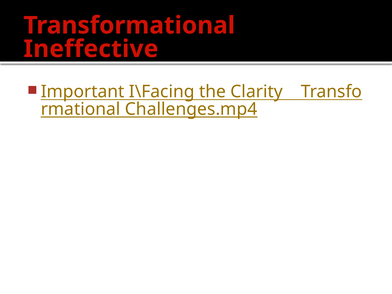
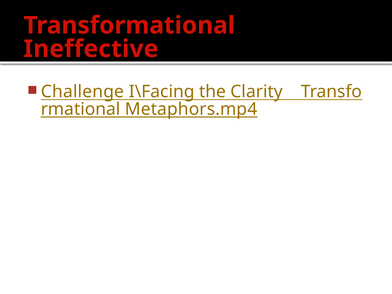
Important: Important -> Challenge (82, 92)
Challenges.mp4: Challenges.mp4 -> Metaphors.mp4 (191, 109)
